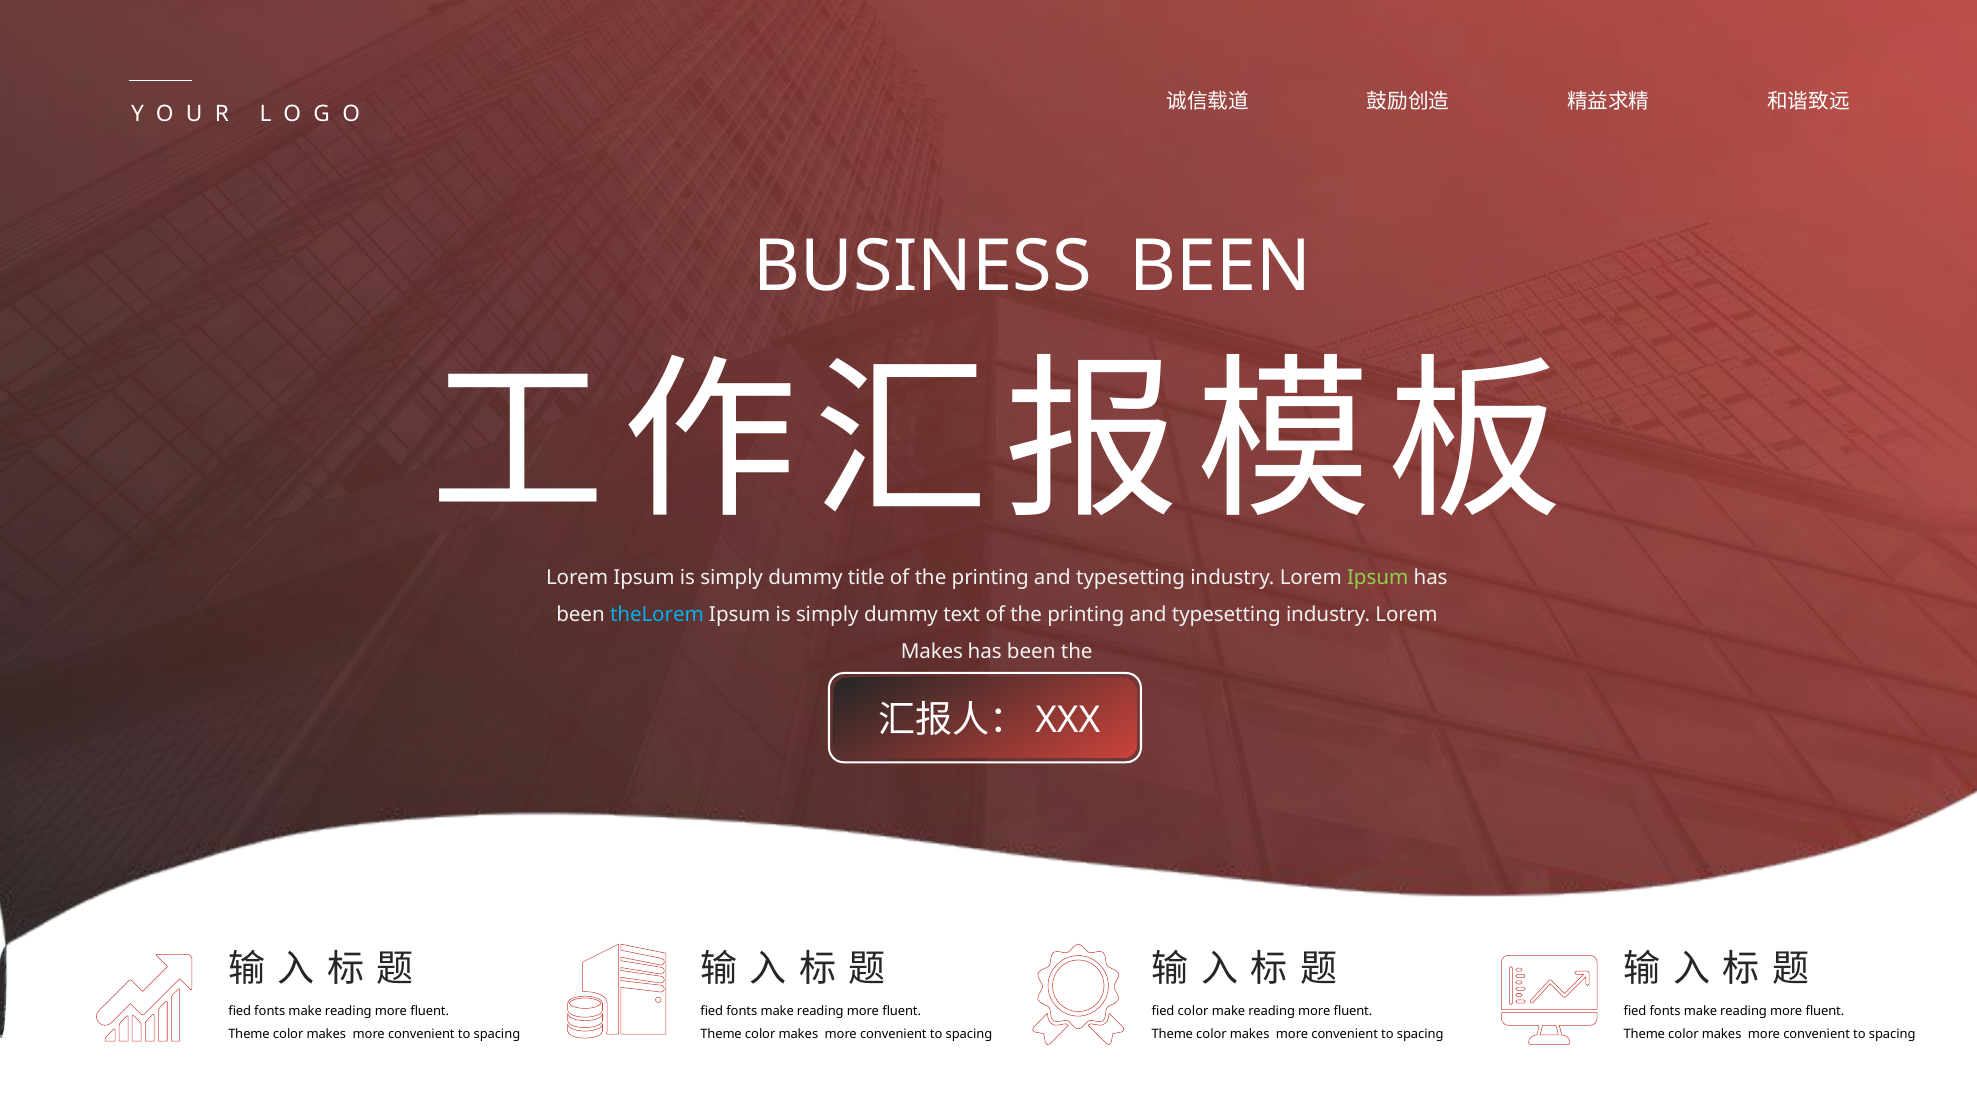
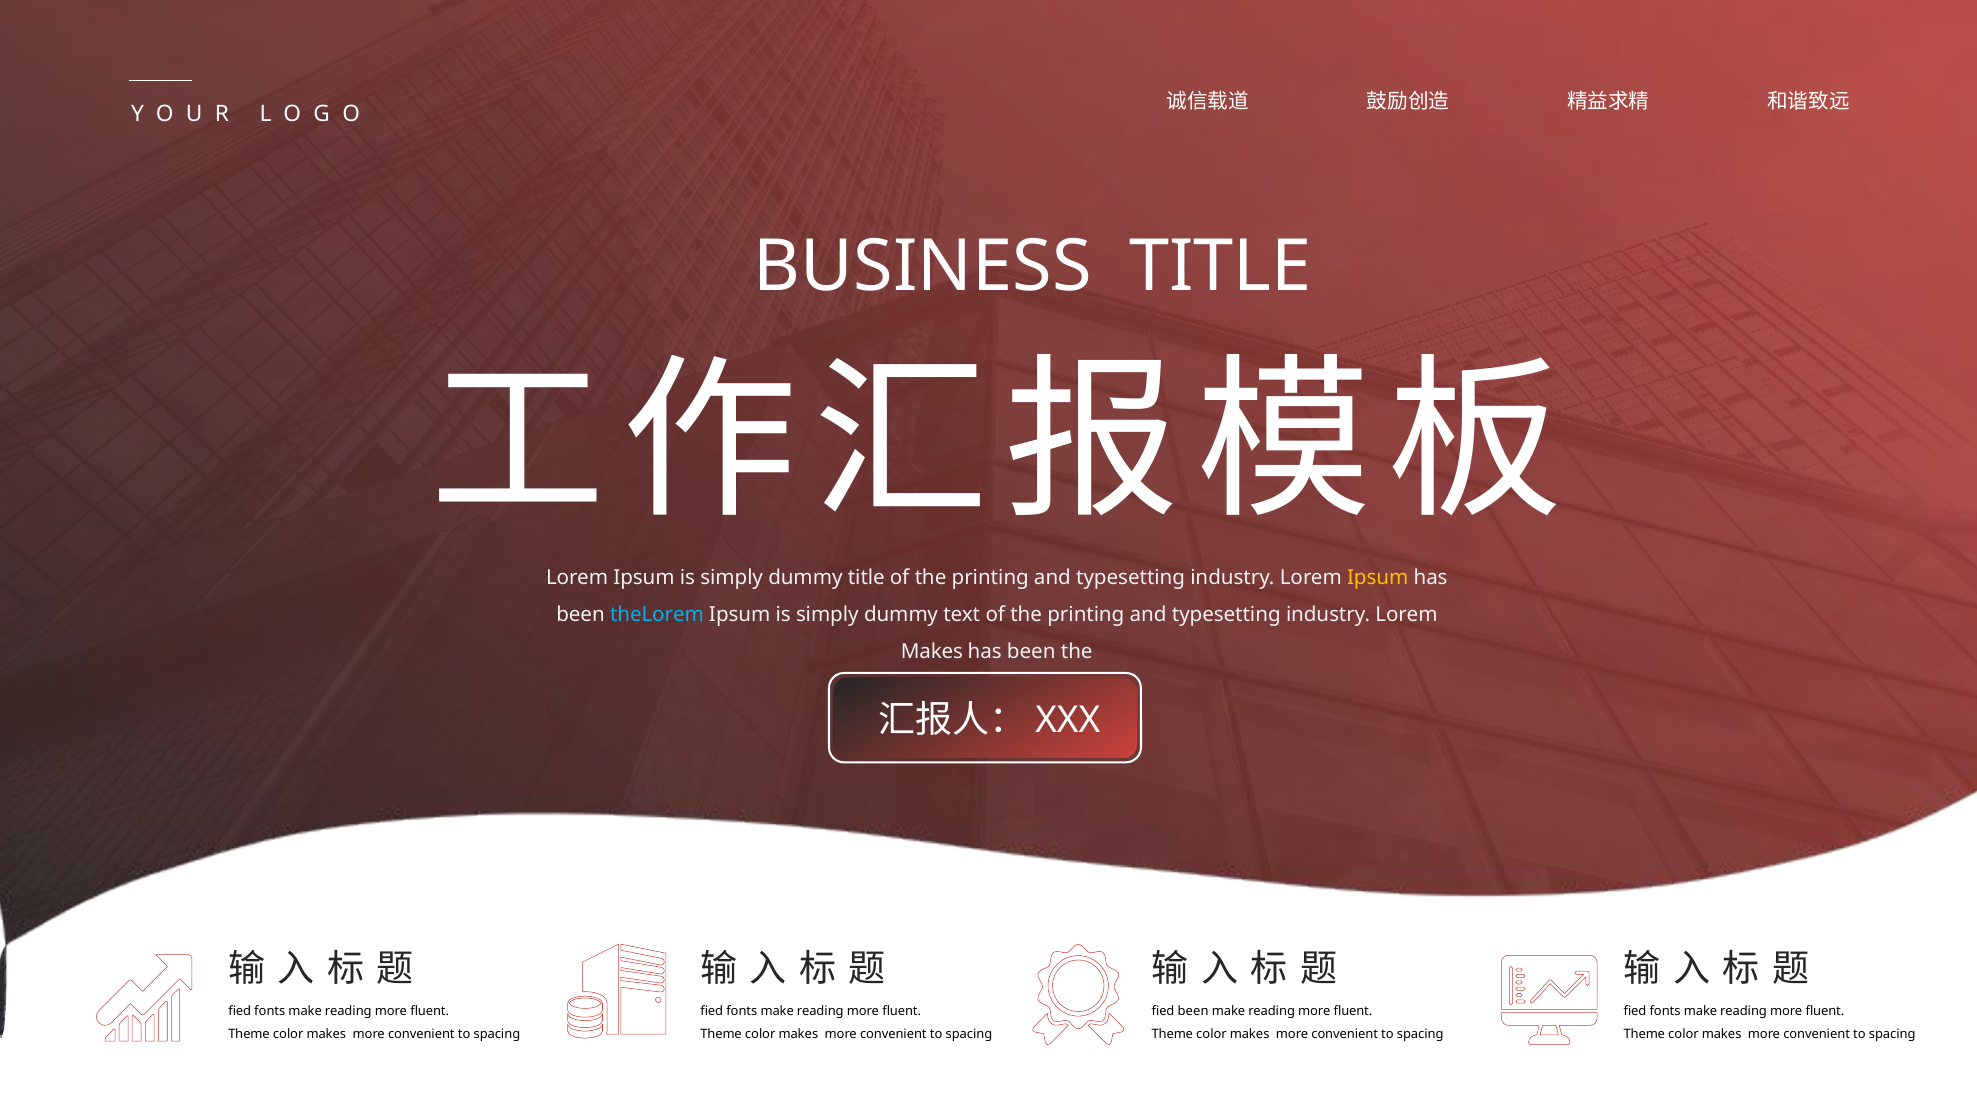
BUSINESS BEEN: BEEN -> TITLE (1220, 267)
Ipsum colour: light green -> yellow (1378, 578)
fied color: color -> been (1193, 1011)
